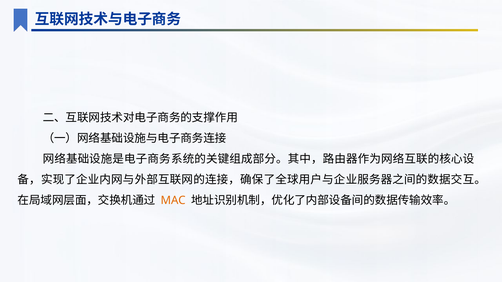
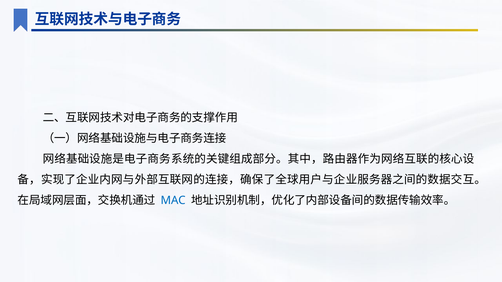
MAC colour: orange -> blue (173, 201)
